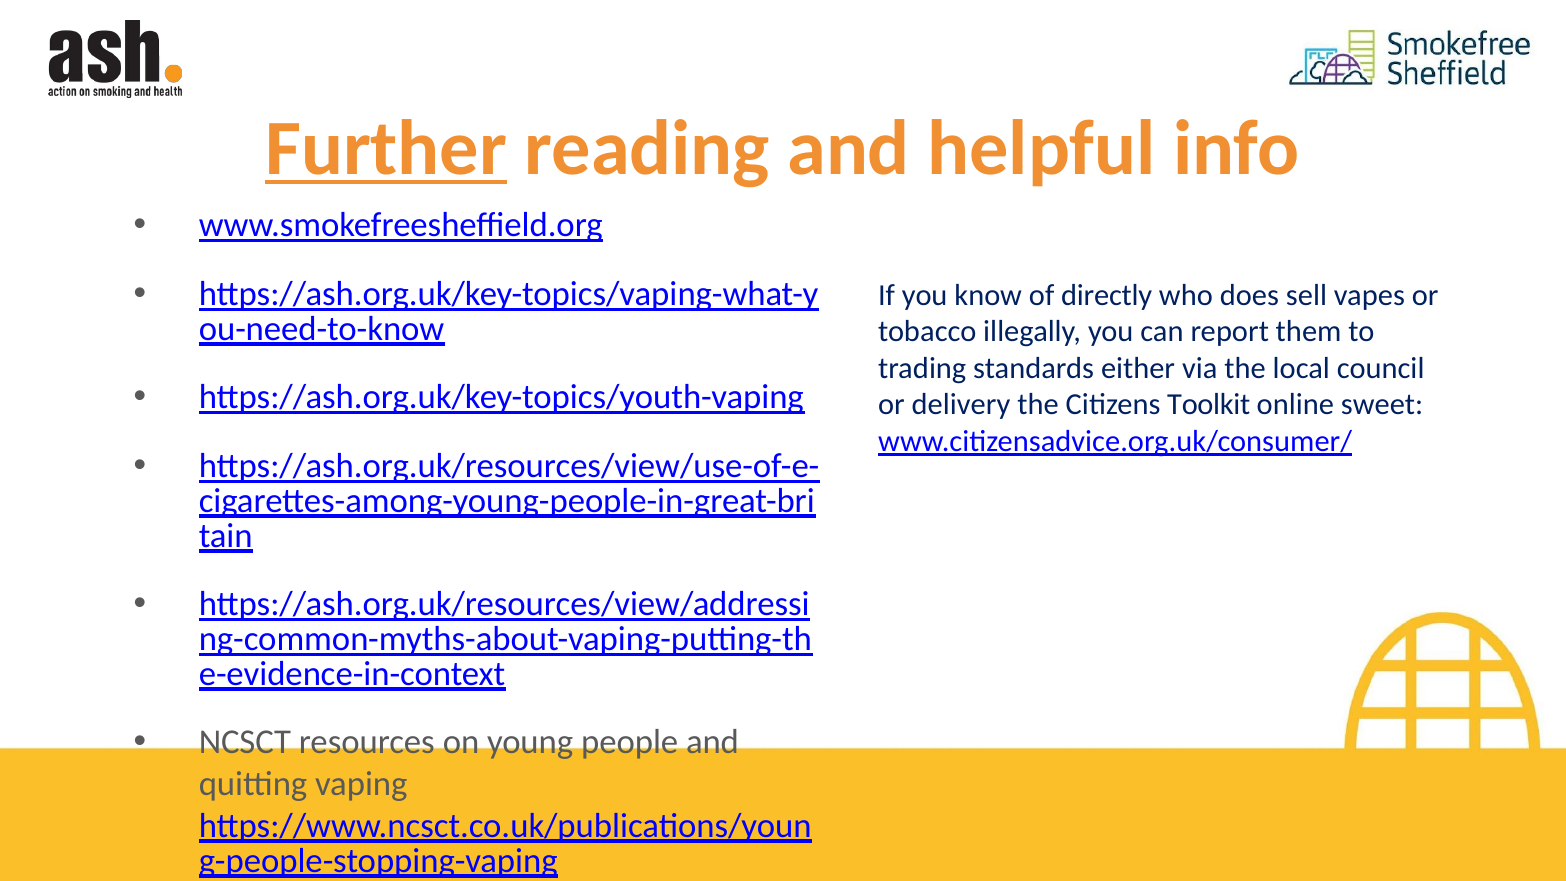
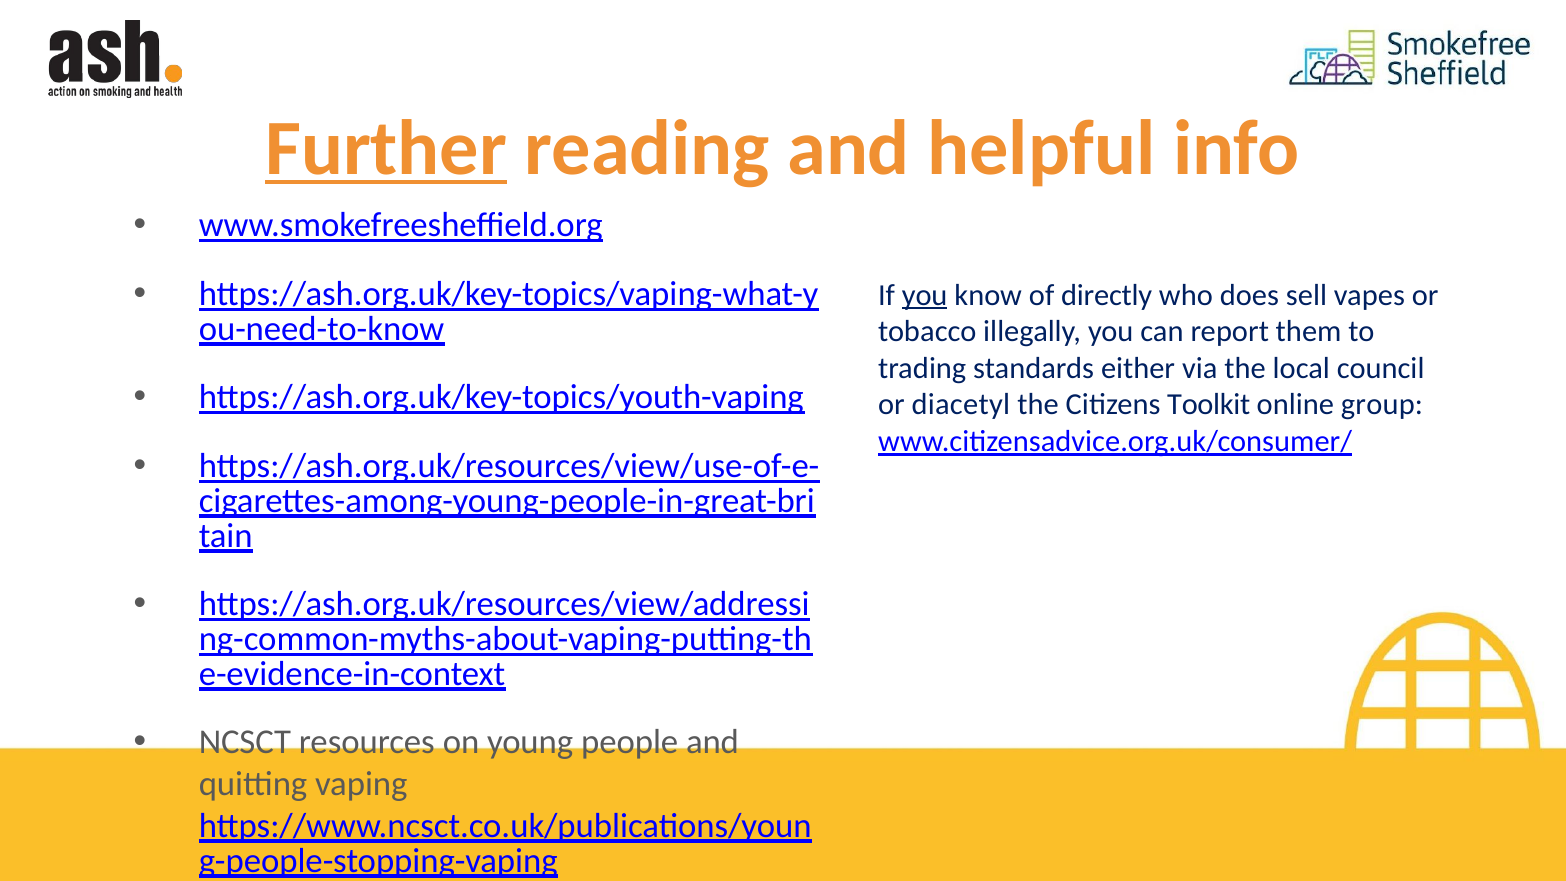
you underline: none -> present (925, 295)
delivery: delivery -> diacetyl (961, 405)
sweet: sweet -> group (1382, 405)
